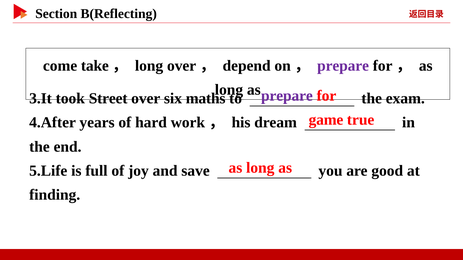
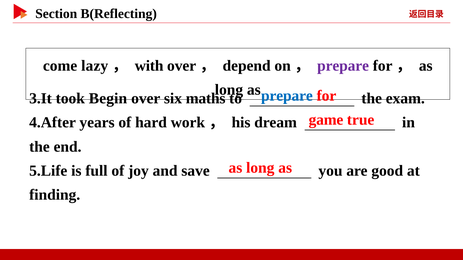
take: take -> lazy (95, 66)
long: long -> with (149, 66)
prepare colour: purple -> blue (287, 96)
Street: Street -> Begin (108, 99)
